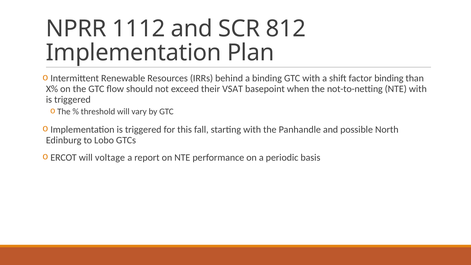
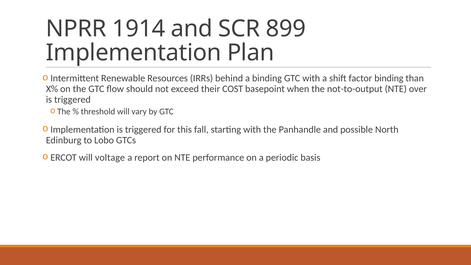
1112: 1112 -> 1914 (139, 29)
812: 812 -> 899 (286, 29)
VSAT: VSAT -> COST (233, 89)
not-to-netting: not-to-netting -> not-to-output (355, 89)
NTE with: with -> over (418, 89)
